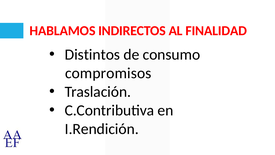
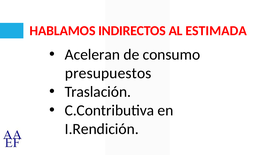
FINALIDAD: FINALIDAD -> ESTIMADA (216, 31)
Distintos: Distintos -> Aceleran (92, 54)
compromisos: compromisos -> presupuestos (108, 73)
